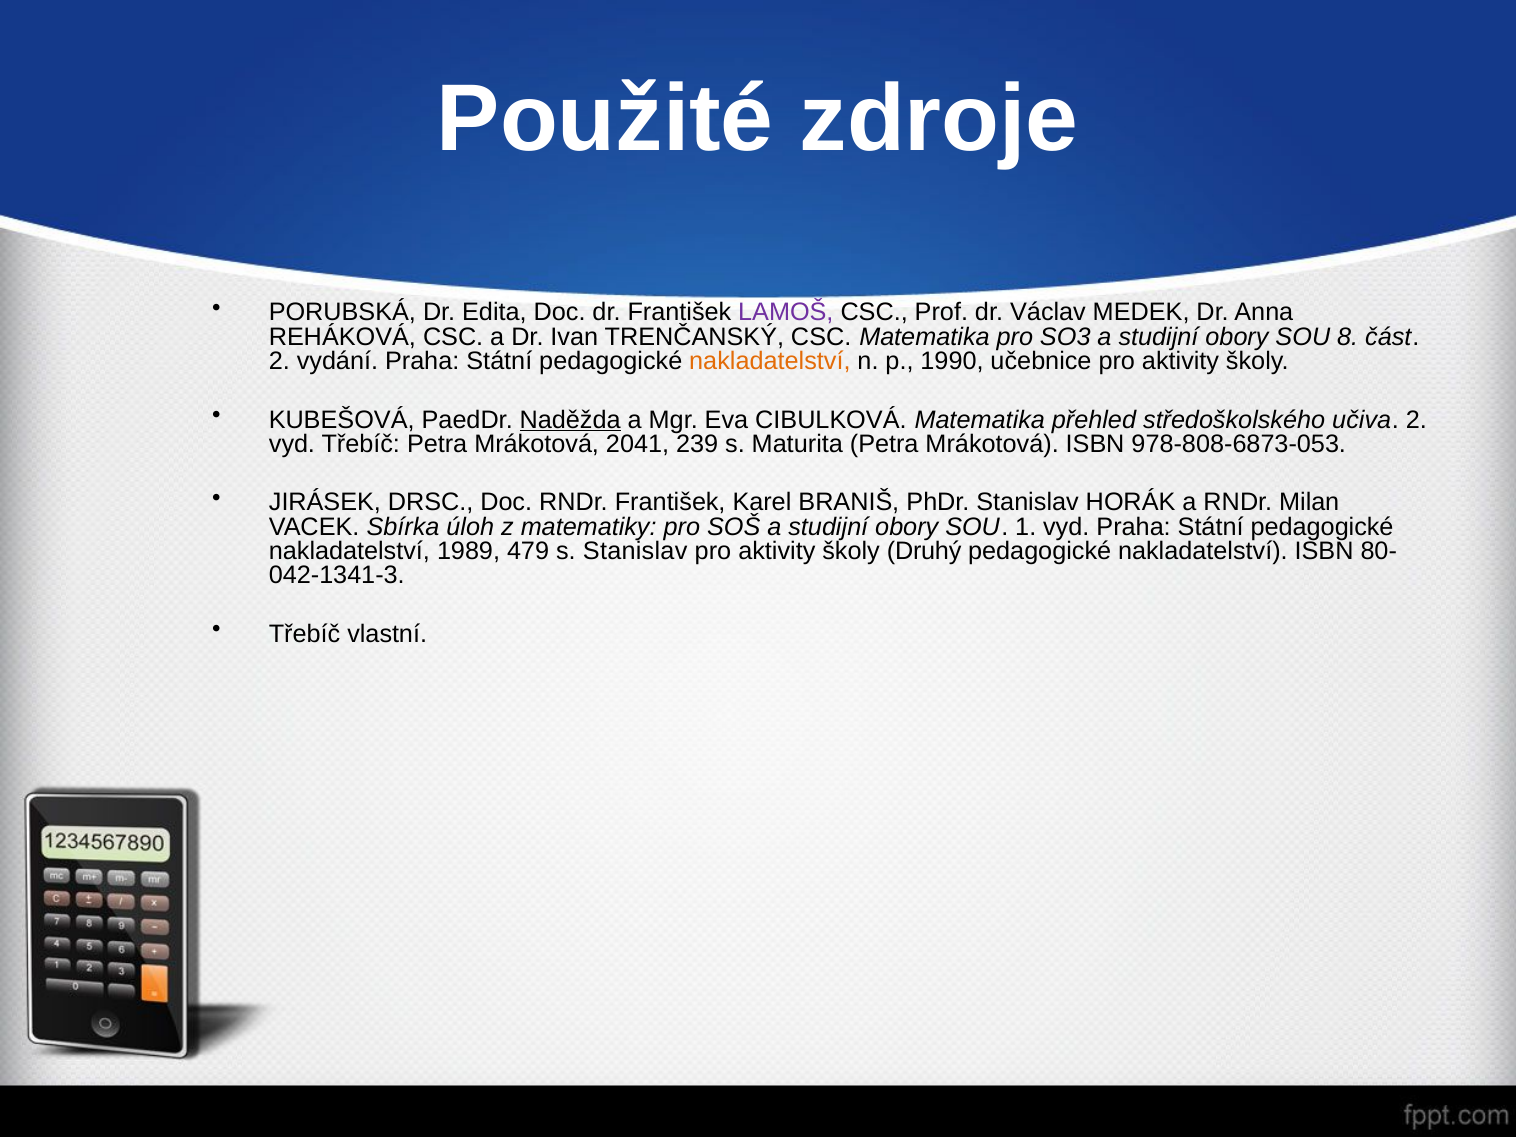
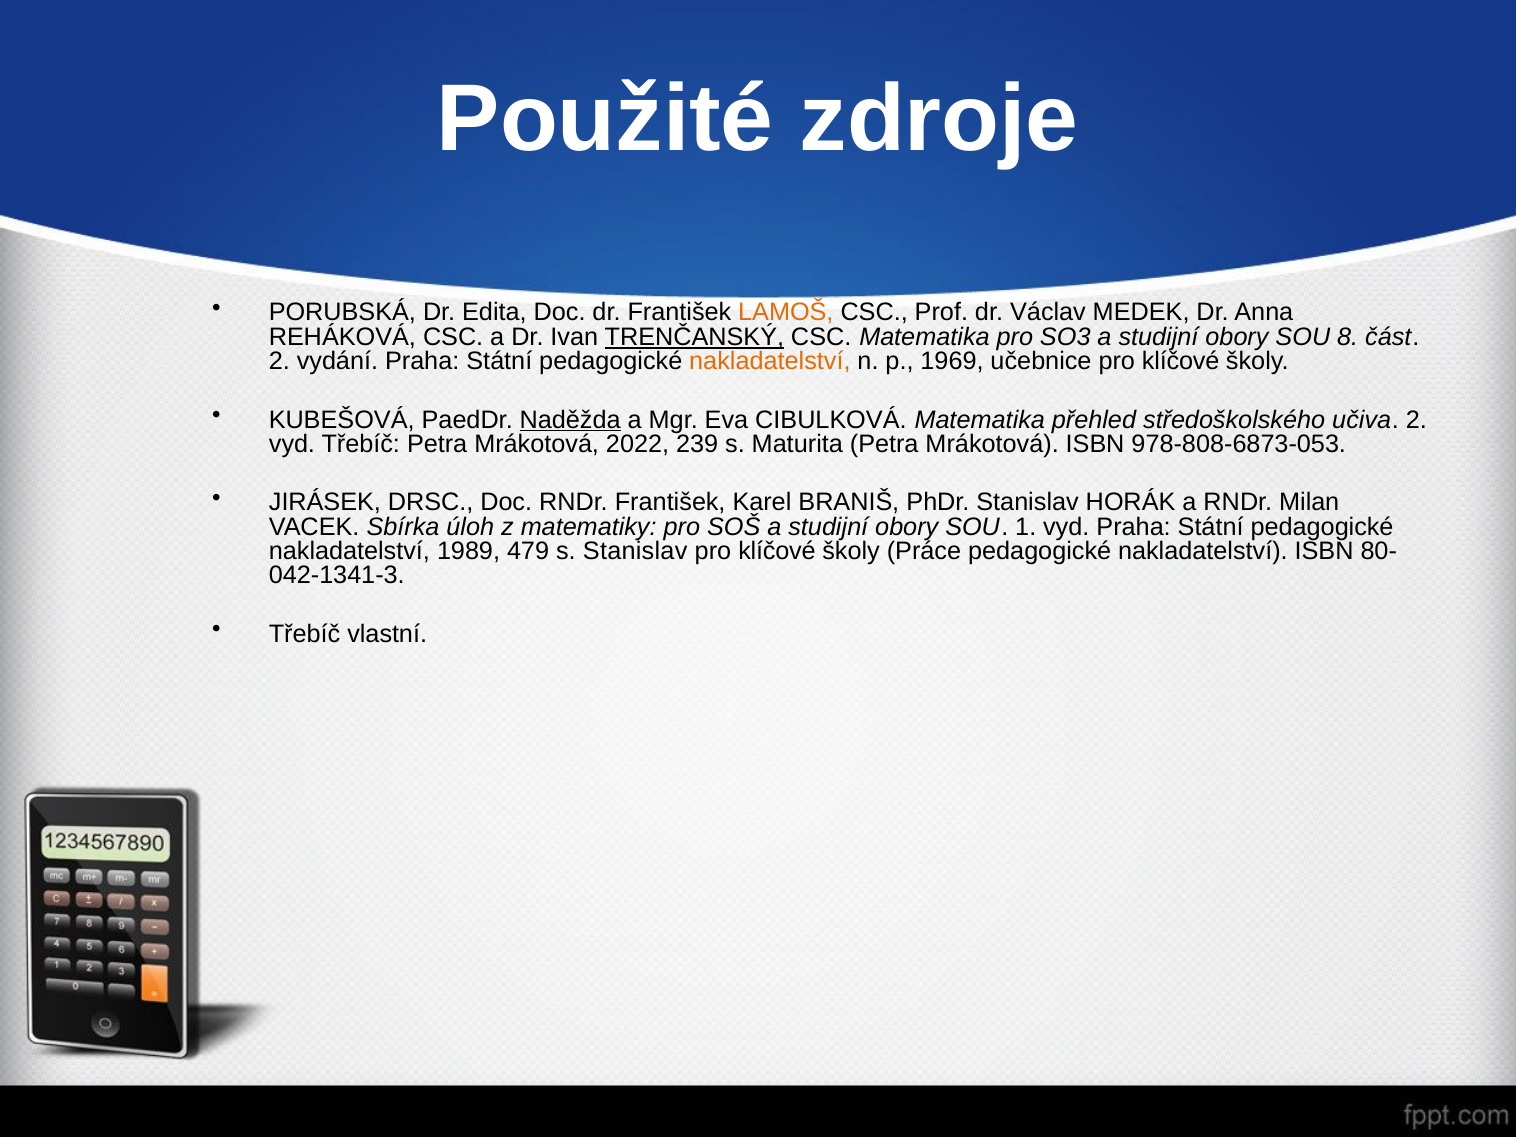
LAMOŠ colour: purple -> orange (786, 313)
TRENČANSKÝ underline: none -> present (694, 337)
1990: 1990 -> 1969 (952, 361)
učebnice pro aktivity: aktivity -> klíčové (1181, 361)
2041: 2041 -> 2022 (638, 444)
aktivity: aktivity -> klíčové (777, 551)
Druhý: Druhý -> Práce (924, 551)
